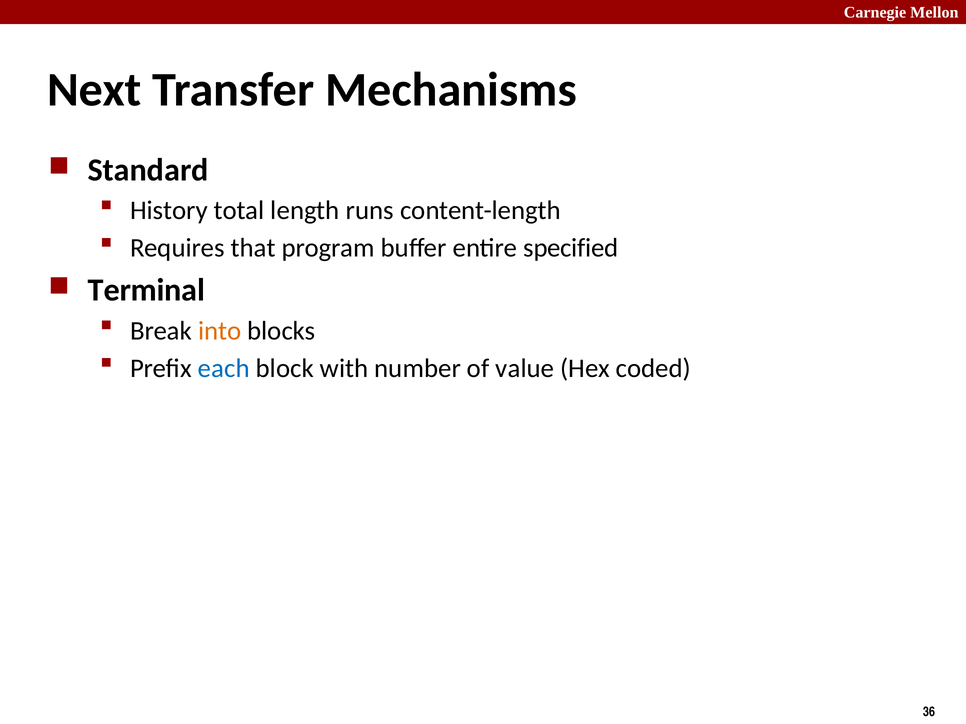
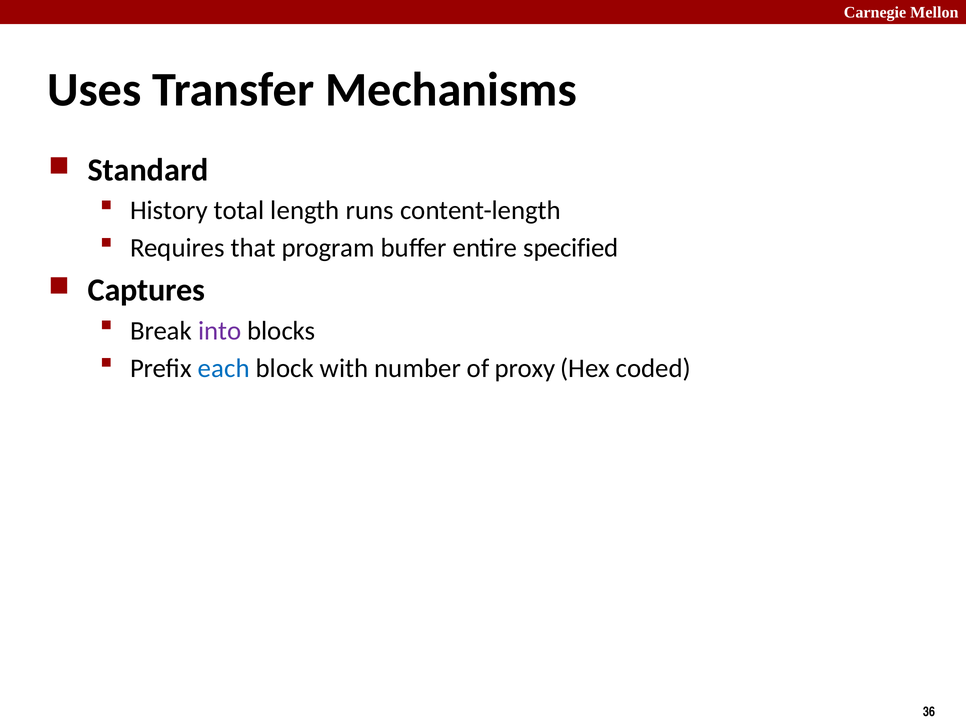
Next: Next -> Uses (94, 90)
Terminal: Terminal -> Captures (146, 291)
into colour: orange -> purple (220, 331)
value: value -> proxy (525, 369)
